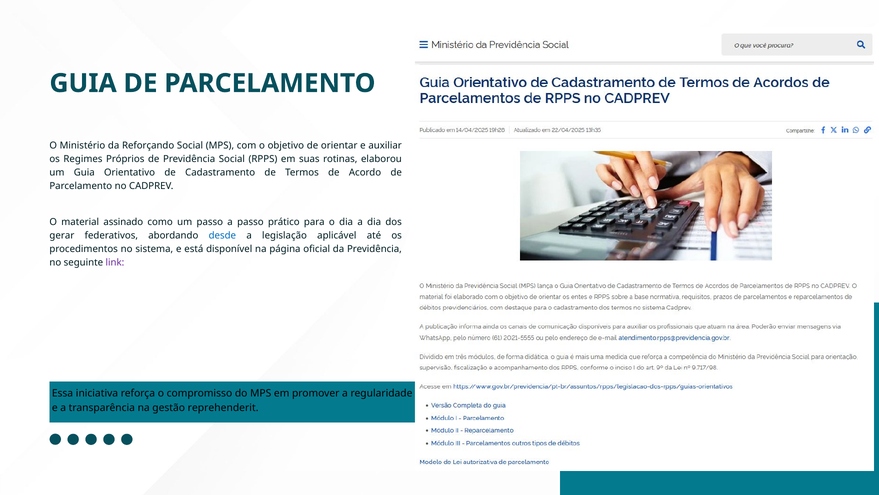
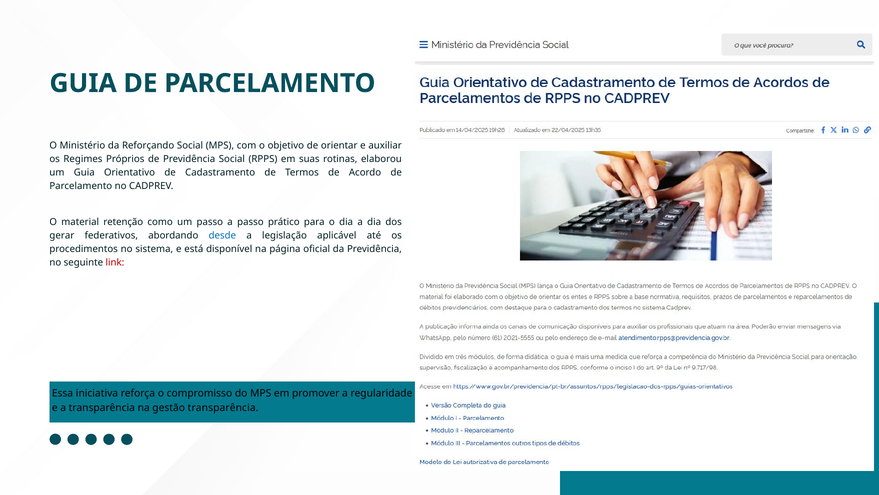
assinado: assinado -> retenção (123, 222)
link colour: purple -> red (115, 262)
gestão reprehenderit: reprehenderit -> transparência (223, 407)
